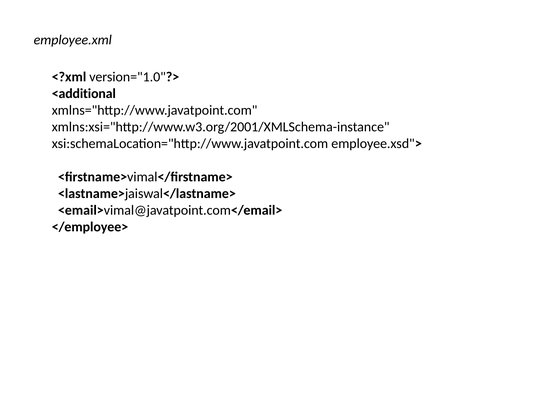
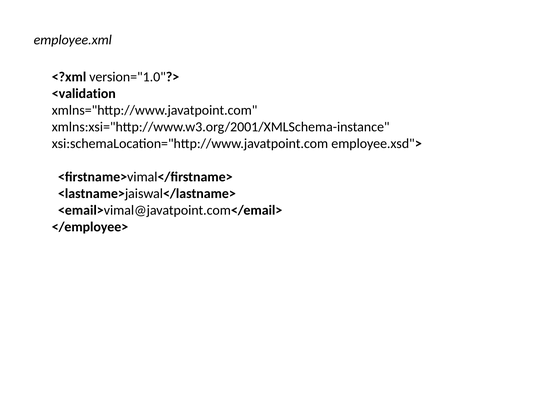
<additional: <additional -> <validation (84, 94)
